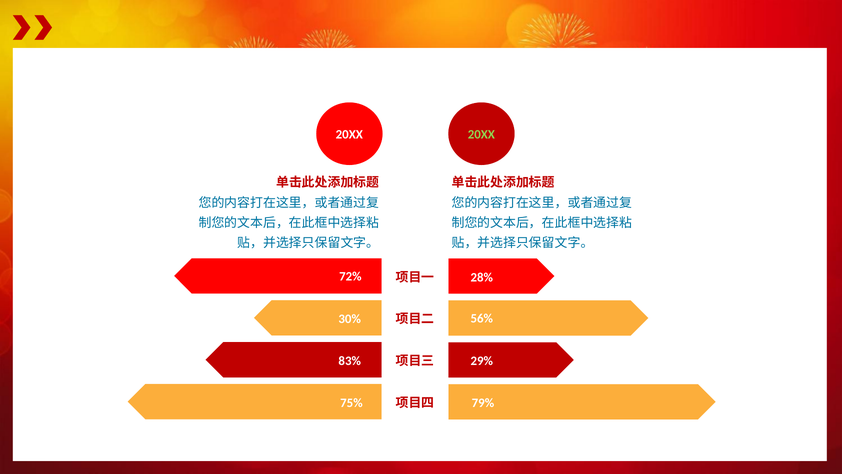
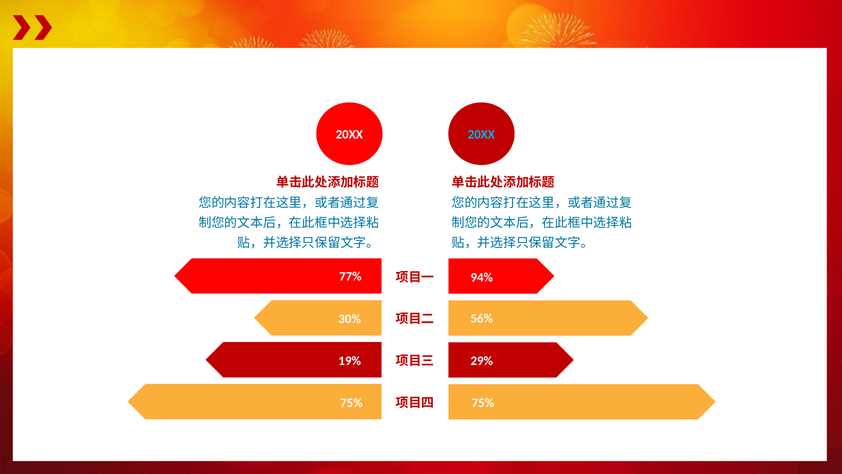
20XX colour: light green -> light blue (481, 134)
72%: 72% -> 77% (350, 276)
28%: 28% -> 94% (482, 277)
83%: 83% -> 19% (350, 361)
79%: 79% -> 75% (483, 403)
